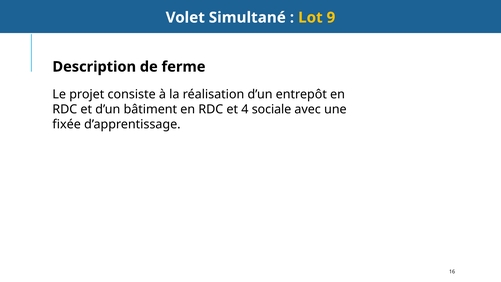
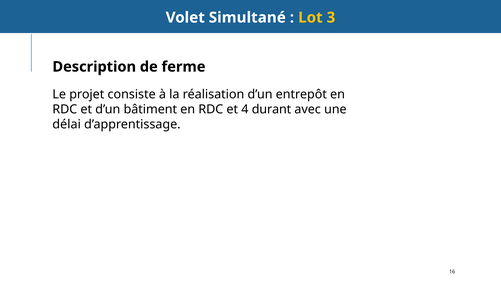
9: 9 -> 3 (331, 18)
sociale: sociale -> durant (271, 109)
fixée: fixée -> délai (67, 124)
